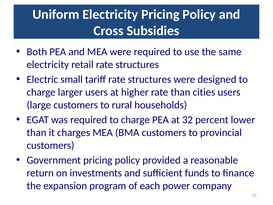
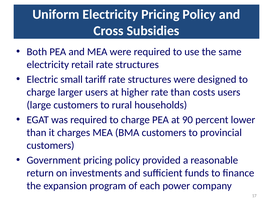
cities: cities -> costs (204, 92)
32: 32 -> 90 (187, 120)
